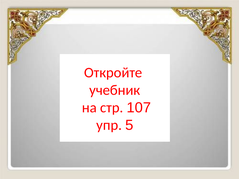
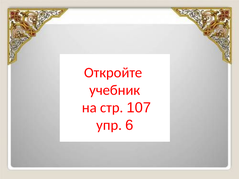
5: 5 -> 6 (129, 125)
